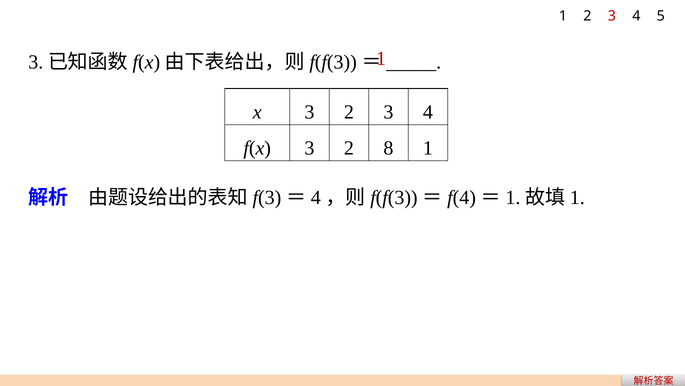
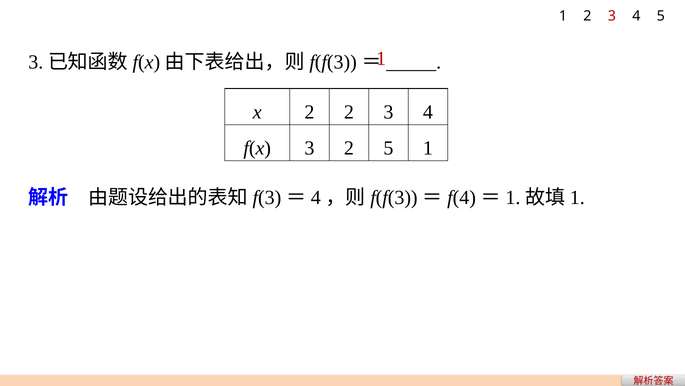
x 3: 3 -> 2 (309, 112)
2 8: 8 -> 5 (388, 148)
